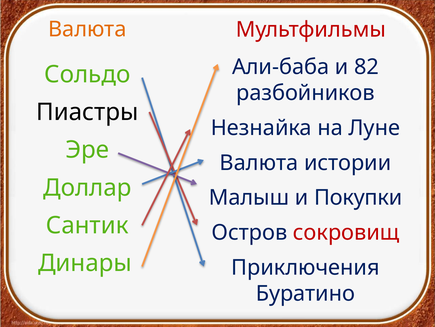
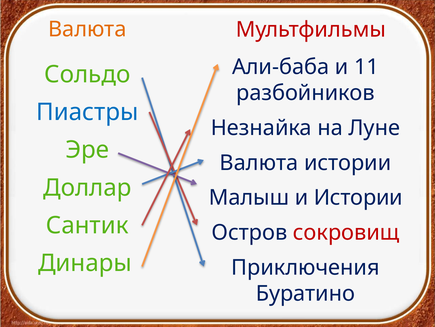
82: 82 -> 11 (367, 67)
Пиастры colour: black -> blue (87, 112)
и Покупки: Покупки -> Истории (358, 197)
